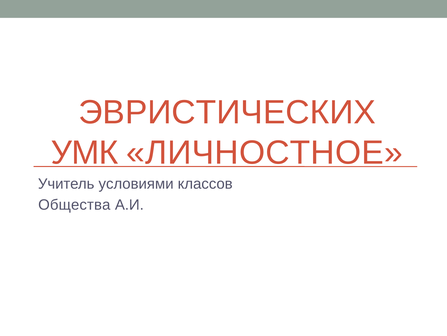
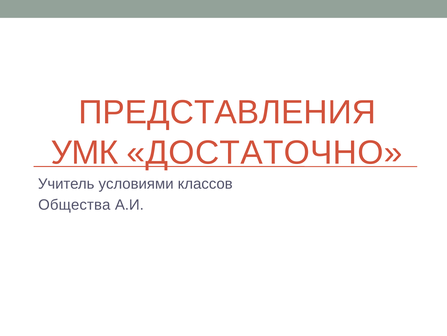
ЭВРИСТИЧЕСКИХ: ЭВРИСТИЧЕСКИХ -> ПРЕДСТАВЛЕНИЯ (227, 112)
ЛИЧНОСТНОЕ: ЛИЧНОСТНОЕ -> ДОСТАТОЧНО (265, 153)
